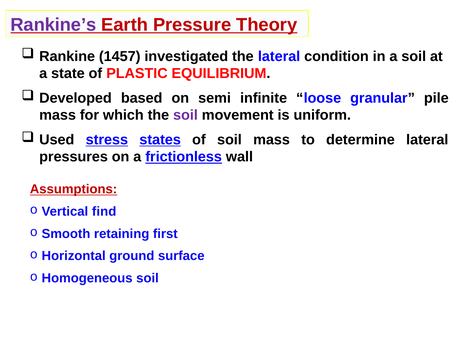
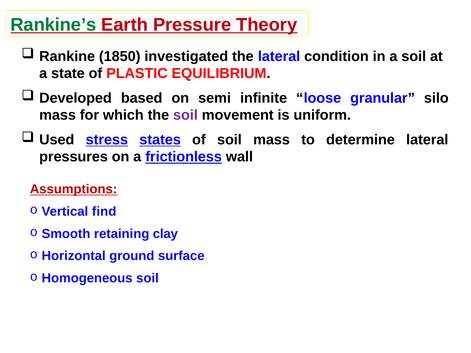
Rankine’s colour: purple -> green (53, 25)
1457: 1457 -> 1850 (120, 56)
pile: pile -> silo (436, 98)
first: first -> clay (165, 234)
